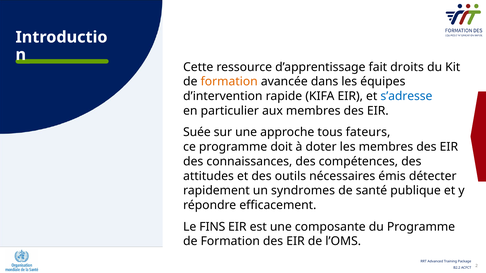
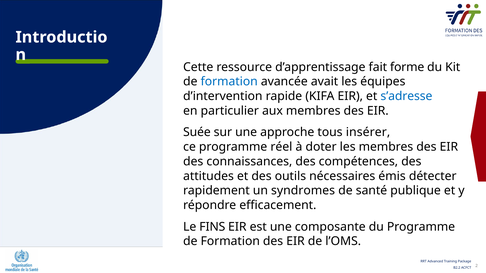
droits: droits -> forme (407, 67)
formation colour: orange -> blue (229, 82)
dans: dans -> avait (325, 82)
fateurs: fateurs -> insérer (368, 133)
doit: doit -> réel (281, 147)
